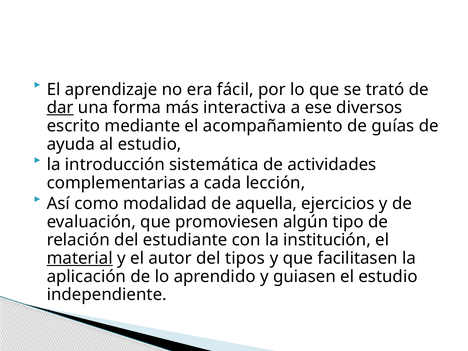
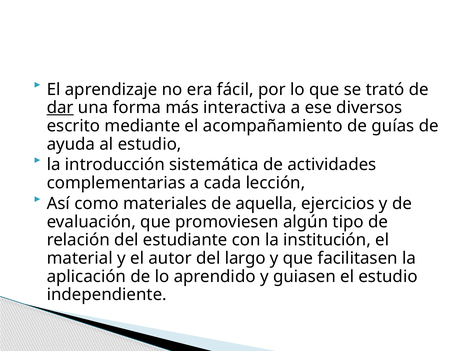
modalidad: modalidad -> materiales (165, 204)
material underline: present -> none (80, 258)
tipos: tipos -> largo (245, 258)
